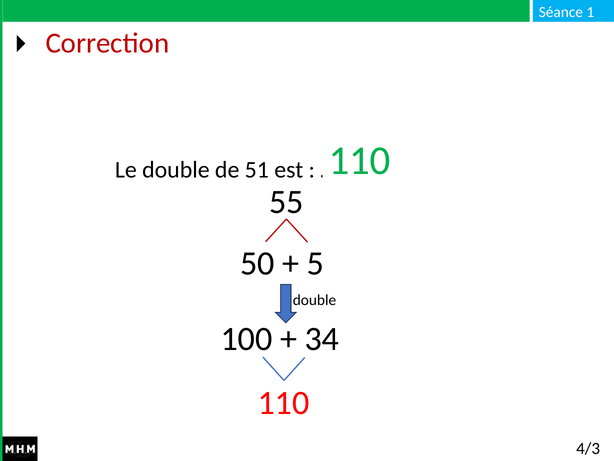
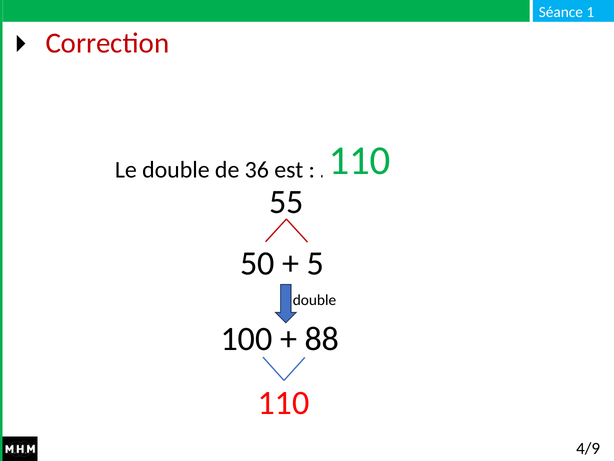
51: 51 -> 36 (257, 169)
34: 34 -> 88 (322, 339)
4/3: 4/3 -> 4/9 (588, 448)
